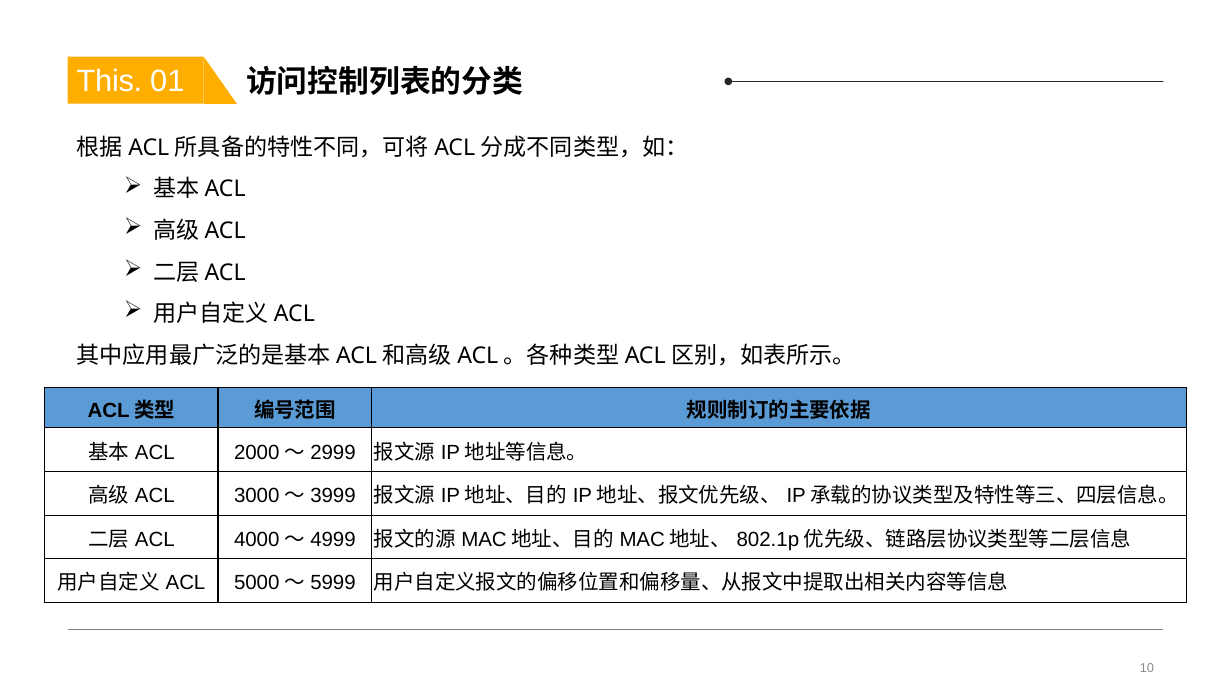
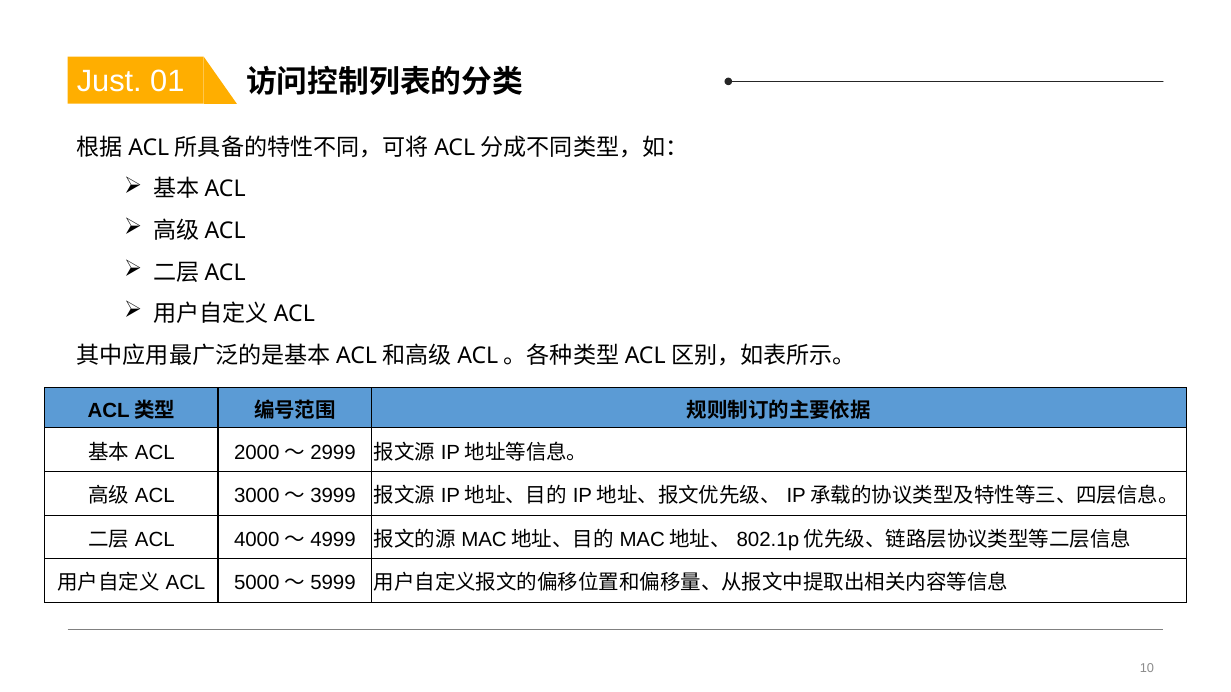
This: This -> Just (109, 81)
